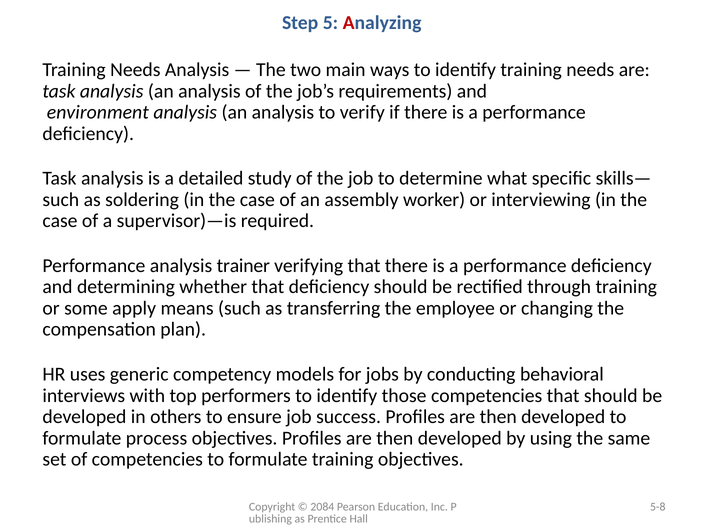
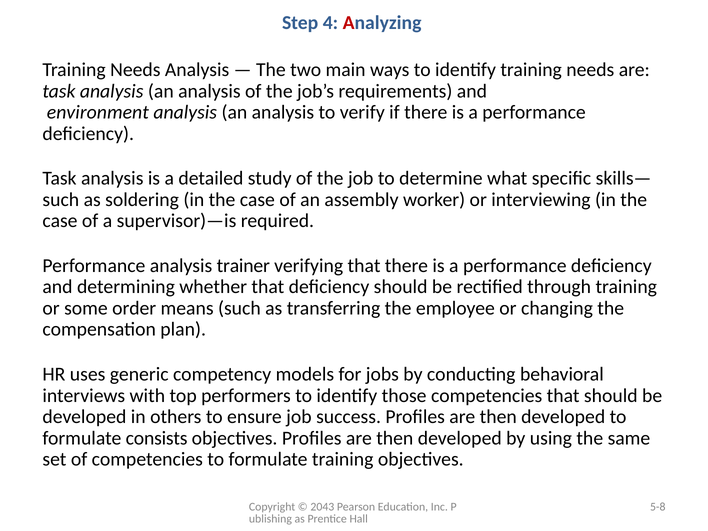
5: 5 -> 4 (330, 23)
apply: apply -> order (134, 308)
process: process -> consists (157, 438)
2084: 2084 -> 2043 (322, 507)
